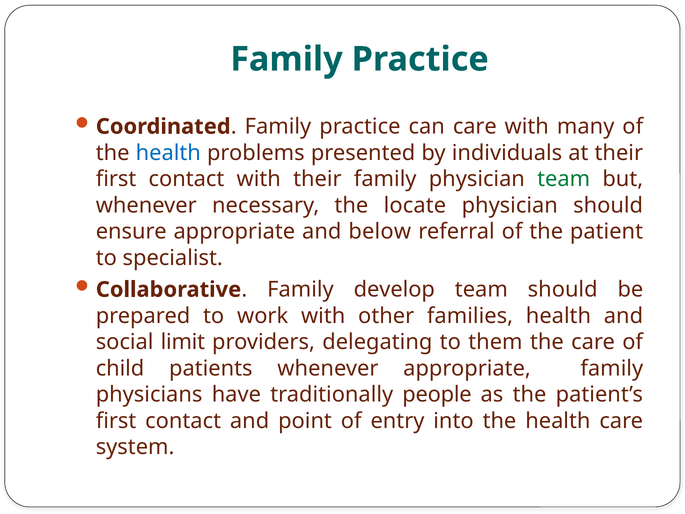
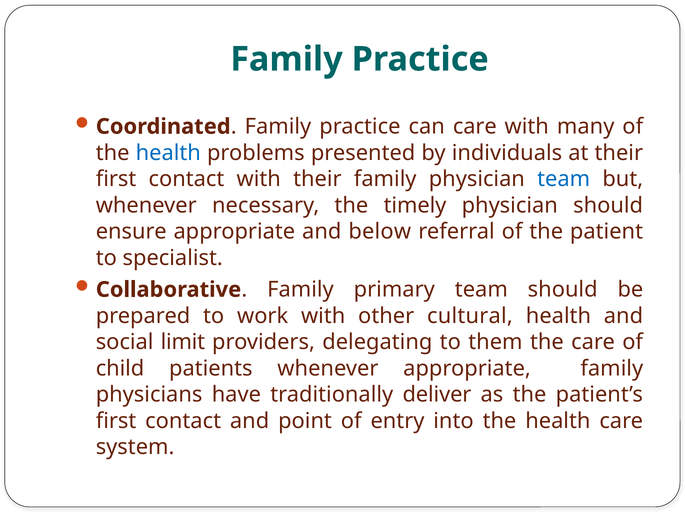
team colour: green -> blue (564, 179)
locate: locate -> timely (415, 205)
develop: develop -> primary (394, 289)
families: families -> cultural (470, 316)
people: people -> deliver (437, 394)
